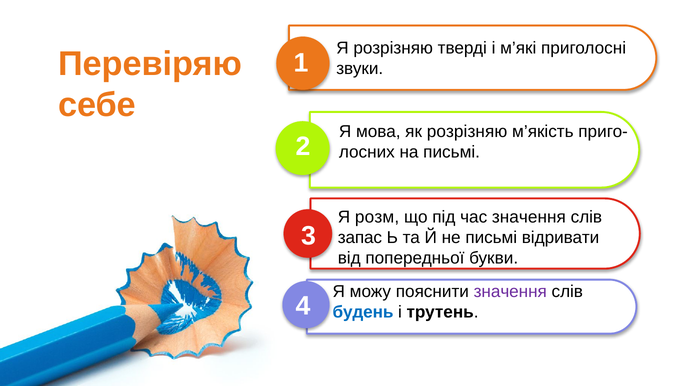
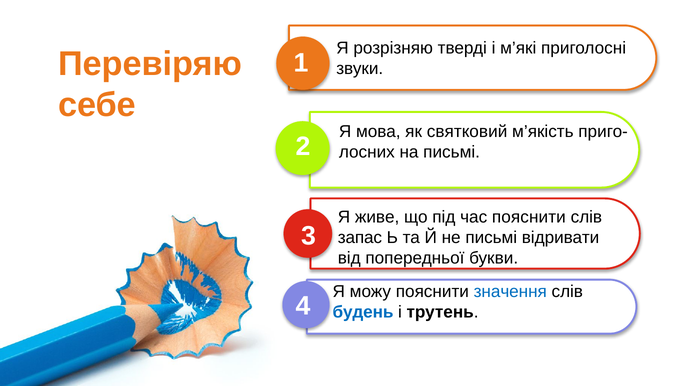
як розрізняю: розрізняю -> святковий (467, 132)
розм: розм -> живе (377, 217)
час значення: значення -> пояснити (529, 217)
значення colour: purple -> blue (510, 292)
